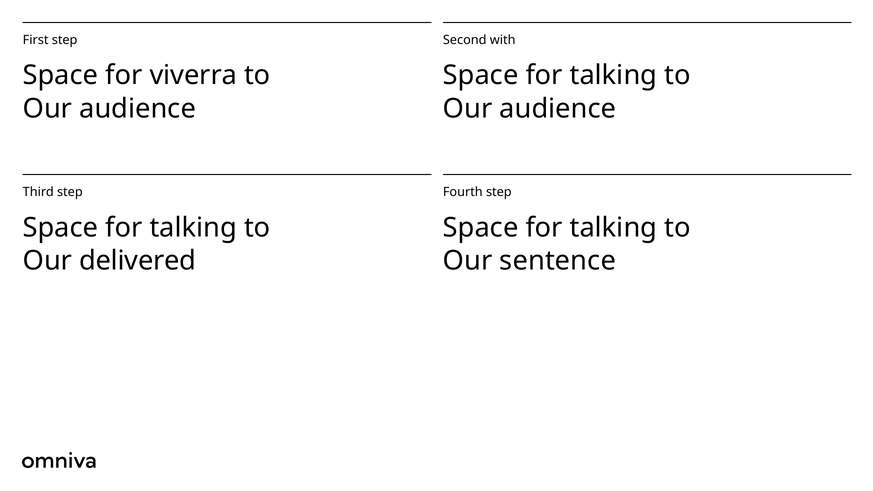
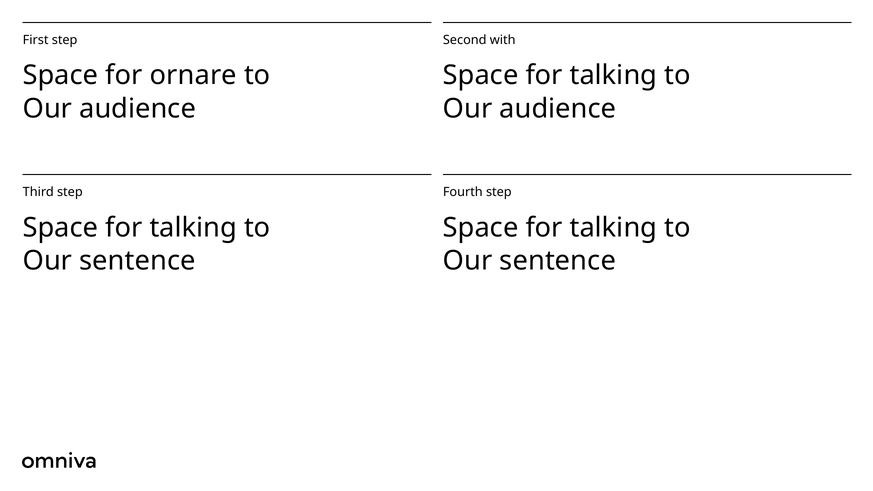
viverra: viverra -> ornare (193, 75)
delivered: delivered -> sentence (138, 261)
